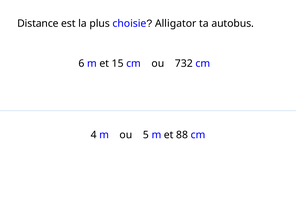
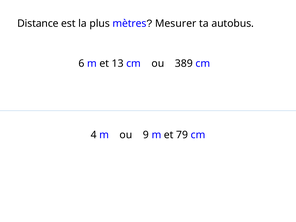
choisie: choisie -> mètres (130, 23)
Alligator: Alligator -> Mesurer (176, 23)
15: 15 -> 13 (118, 64)
732: 732 -> 389 (184, 64)
5: 5 -> 9 (146, 135)
88: 88 -> 79 (182, 135)
